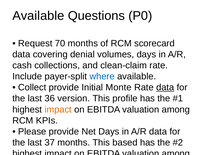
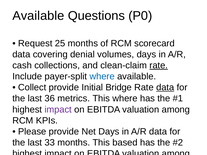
70: 70 -> 25 (60, 43)
rate underline: none -> present (159, 65)
Monte: Monte -> Bridge (119, 88)
version: version -> metrics (74, 99)
This profile: profile -> where (125, 99)
impact colour: orange -> purple (58, 110)
37: 37 -> 33 (50, 143)
